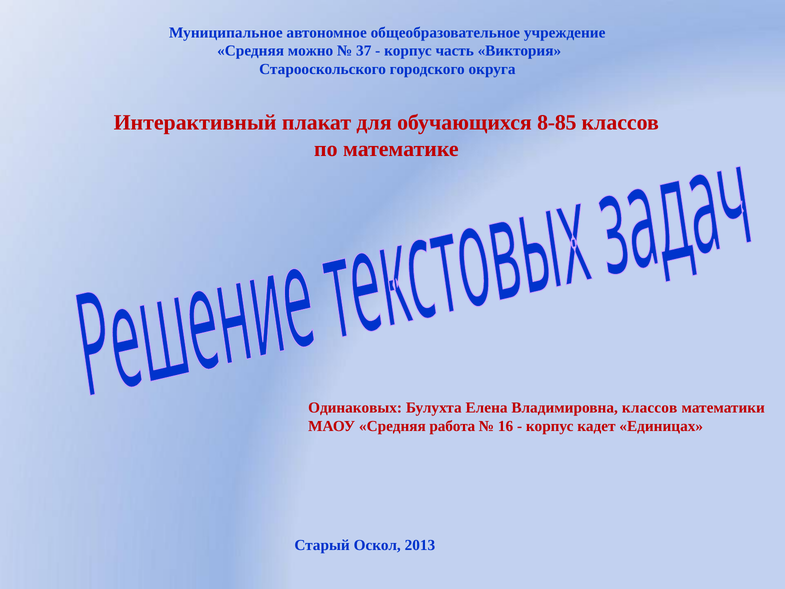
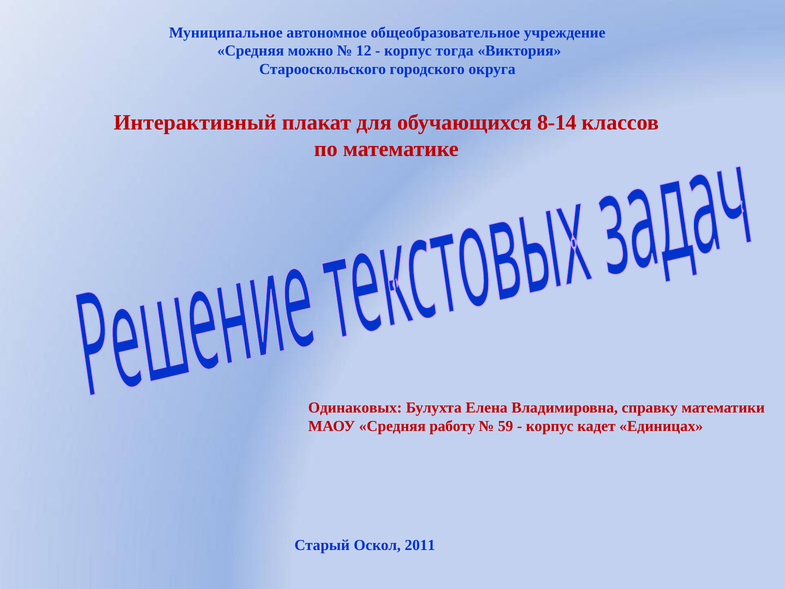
37: 37 -> 12 (364, 51)
часть: часть -> тогда (455, 51)
8-85: 8-85 -> 8-14 (557, 123)
Владимировна классов: классов -> справку (650, 408)
работа: работа -> работу (452, 426)
16: 16 -> 59 (506, 426)
2013: 2013 -> 2011 (420, 545)
